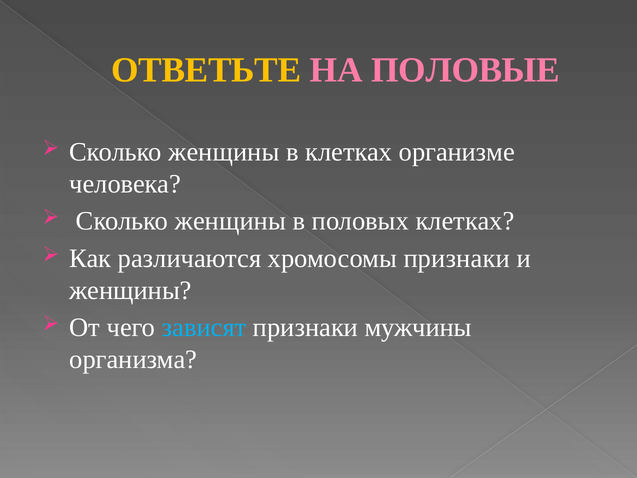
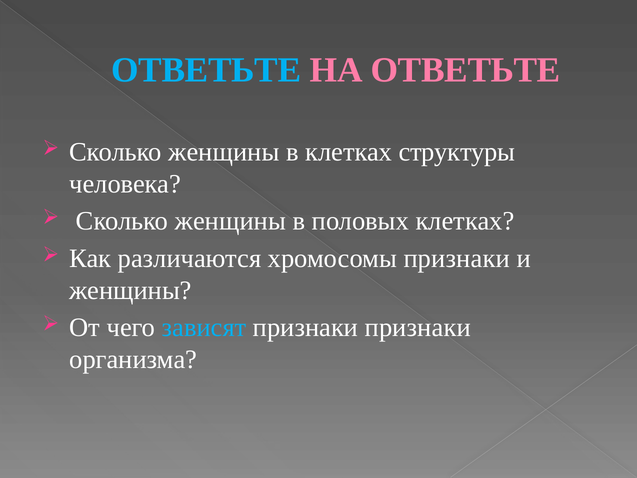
ОТВЕТЬТЕ colour: yellow -> light blue (206, 70)
НА ПОЛОВЫЕ: ПОЛОВЫЕ -> ОТВЕТЬТЕ (466, 70)
организме: организме -> структуры (457, 152)
признаки мужчины: мужчины -> признаки (418, 327)
